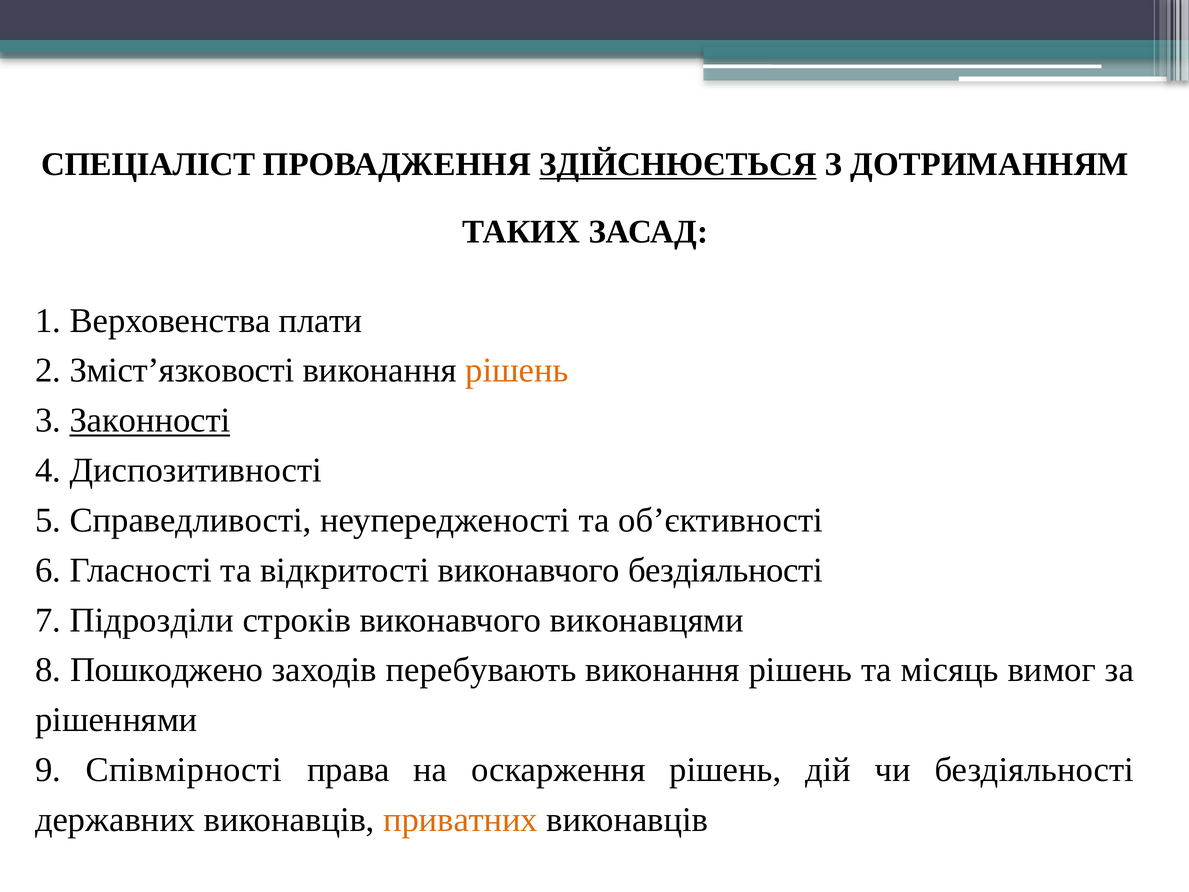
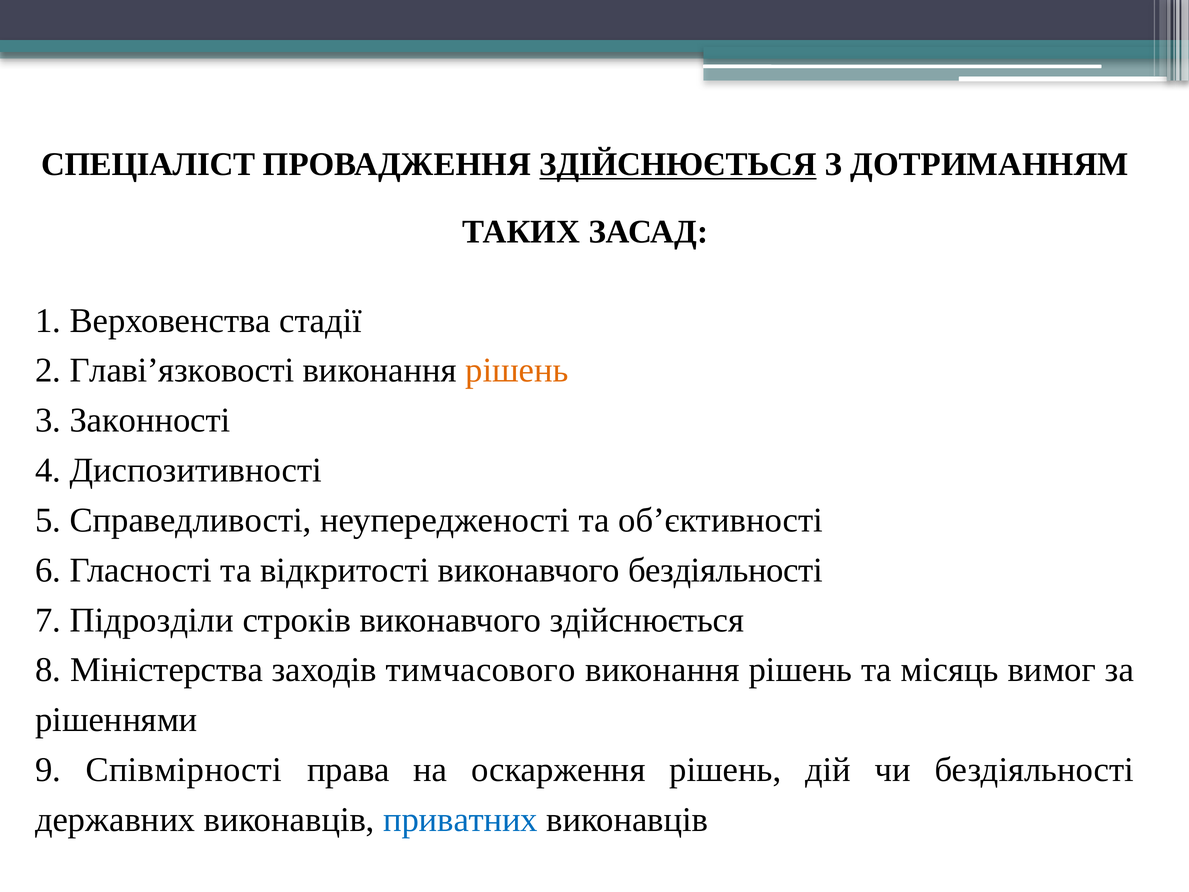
плати: плати -> стадії (321, 321)
Зміст’язковості: Зміст’язковості -> Главі’язковості (182, 370)
Законності underline: present -> none (150, 420)
виконавчого виконавцями: виконавцями -> здійснюється (647, 620)
Пошкоджено: Пошкоджено -> Міністерства (166, 670)
перебувають: перебувають -> тимчасового (481, 670)
приватних colour: orange -> blue (461, 820)
